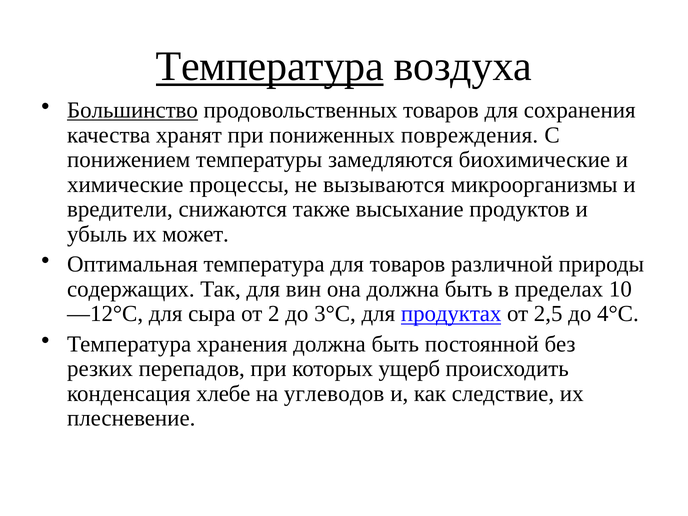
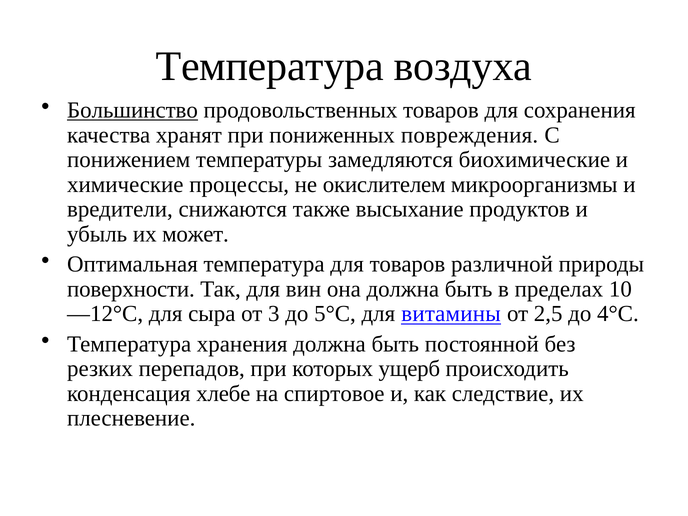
Температура underline: present -> none (270, 67)
вызываются: вызываются -> окислителем (384, 184)
содержащих: содержащих -> поверхности (131, 289)
2: 2 -> 3 (274, 314)
3°С: 3°С -> 5°С (335, 314)
продуктах: продуктах -> витамины (451, 314)
углеводов: углеводов -> спиртовое (334, 394)
